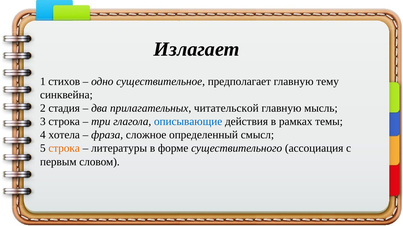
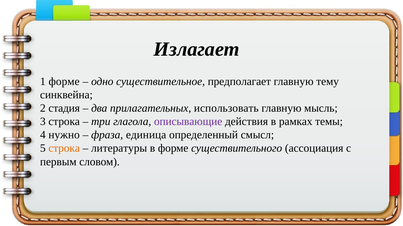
1 стихов: стихов -> форме (64, 82)
читательской: читательской -> использовать (226, 108)
описывающие colour: blue -> purple (188, 122)
хотела: хотела -> нужно (64, 135)
сложное: сложное -> единица (146, 135)
